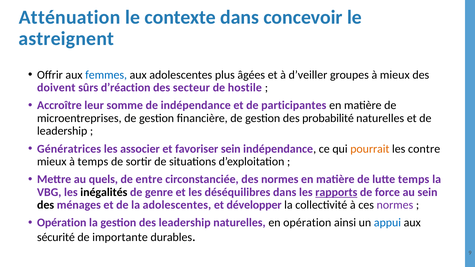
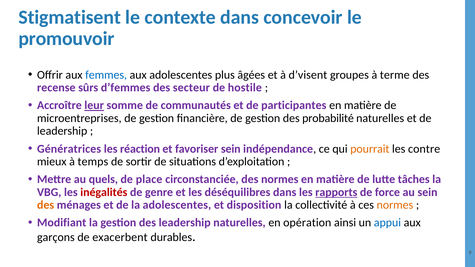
Atténuation: Atténuation -> Stigmatisent (70, 17)
astreignent: astreignent -> promouvoir (66, 39)
d’veiller: d’veiller -> d’visent (308, 75)
à mieux: mieux -> terme (395, 75)
doivent: doivent -> recense (56, 88)
d’réaction: d’réaction -> d’femmes (126, 88)
leur underline: none -> present (94, 105)
de indépendance: indépendance -> communautés (196, 105)
associer: associer -> réaction (140, 149)
entre: entre -> place (149, 179)
lutte temps: temps -> tâches (414, 179)
inégalités colour: black -> red (104, 192)
des colour: black -> orange (46, 205)
développer: développer -> disposition (254, 205)
normes colour: purple -> orange (395, 205)
Opération: Opération -> Modifiant (62, 223)
sécurité: sécurité -> garçons (56, 237)
importante: importante -> exacerbent (120, 237)
